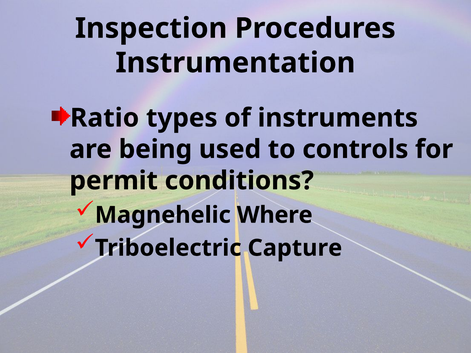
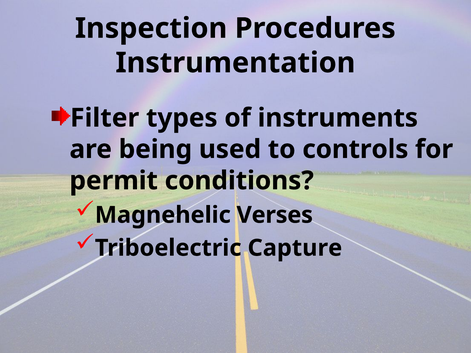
Ratio: Ratio -> Filter (105, 118)
Where: Where -> Verses (275, 215)
